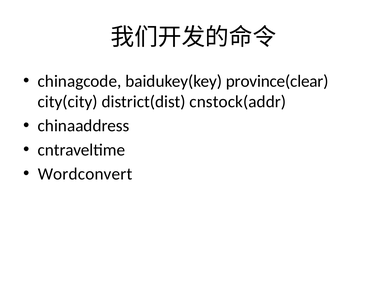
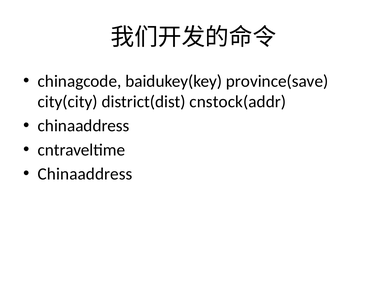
province(clear: province(clear -> province(save (277, 81)
Wordconvert: Wordconvert -> Chinaaddress (85, 174)
